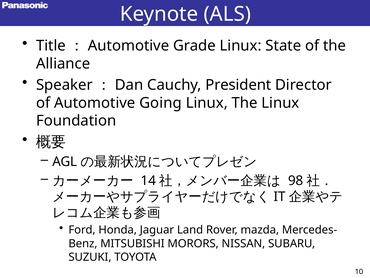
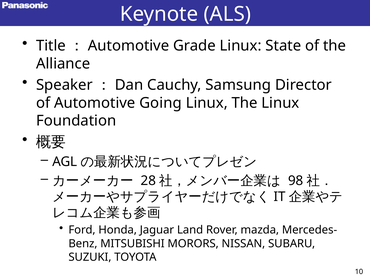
President: President -> Samsung (238, 85)
14: 14 -> 28 (148, 180)
